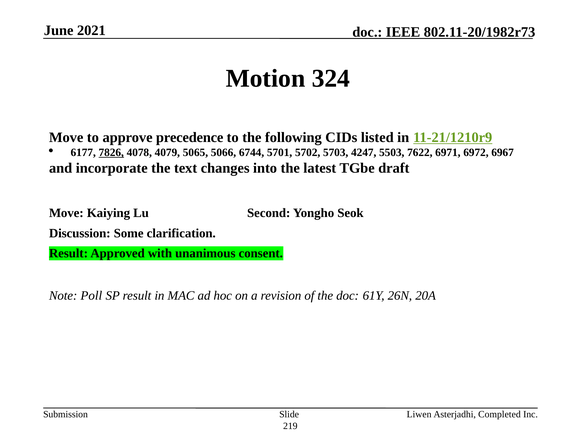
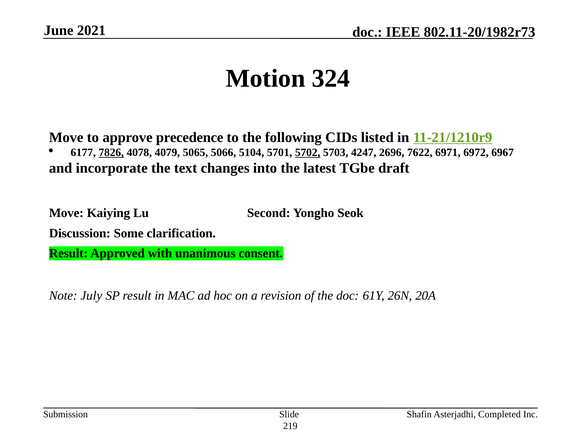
6744: 6744 -> 5104 (252, 152)
5702 underline: none -> present (308, 152)
5503: 5503 -> 2696 (392, 152)
Poll: Poll -> July (91, 296)
Liwen: Liwen -> Shafin (419, 414)
